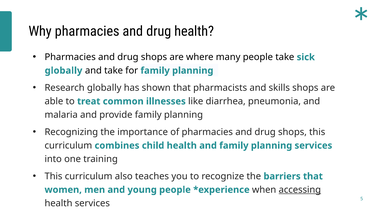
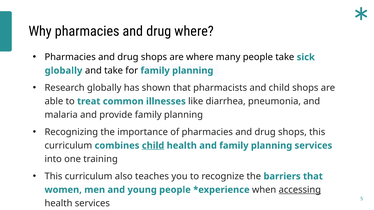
drug health: health -> where (194, 31)
and skills: skills -> child (279, 88)
child underline: none -> present (153, 146)
